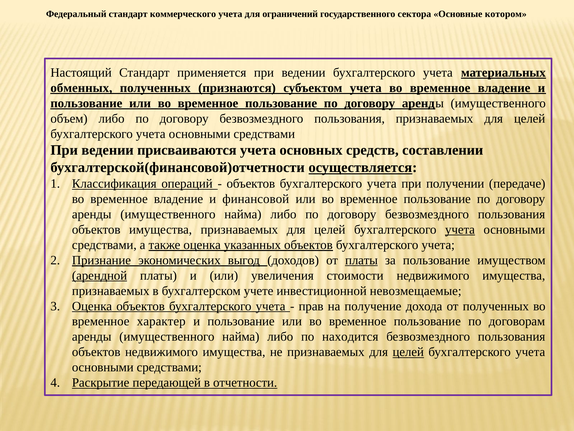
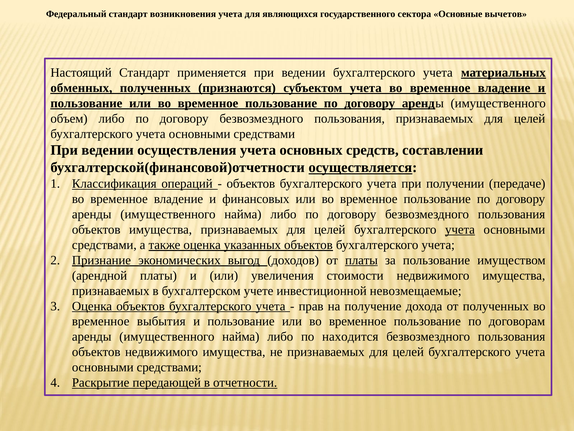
коммерческого: коммерческого -> возникновения (183, 14)
ограничений: ограничений -> являющихся (290, 14)
котором: котором -> вычетов (506, 14)
присваиваются: присваиваются -> осуществления (187, 150)
финансовой: финансовой -> финансовых (256, 199)
арендной underline: present -> none (100, 275)
характер: характер -> выбытия (161, 321)
целей underline: present -> none (408, 352)
